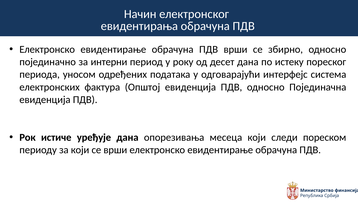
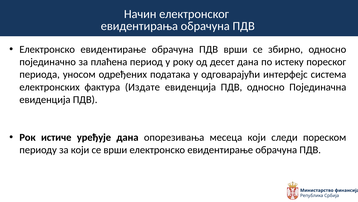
интерни: интерни -> плаћена (109, 62)
Општој: Општој -> Издате (142, 87)
